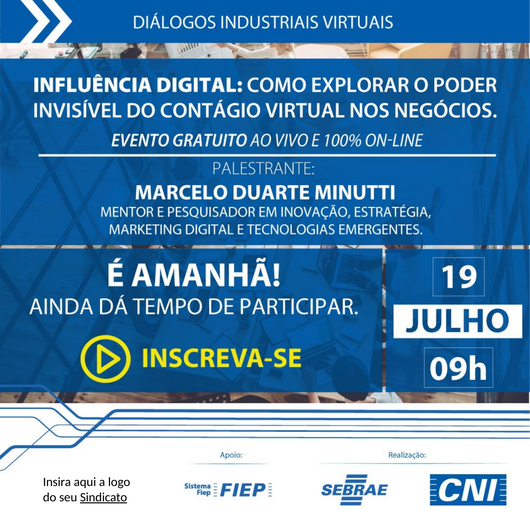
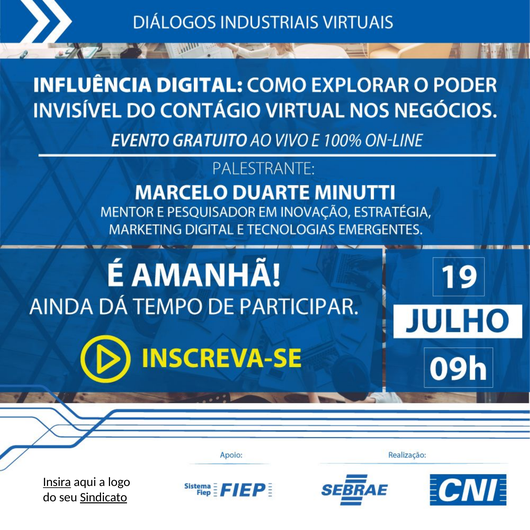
Insira underline: none -> present (57, 482)
